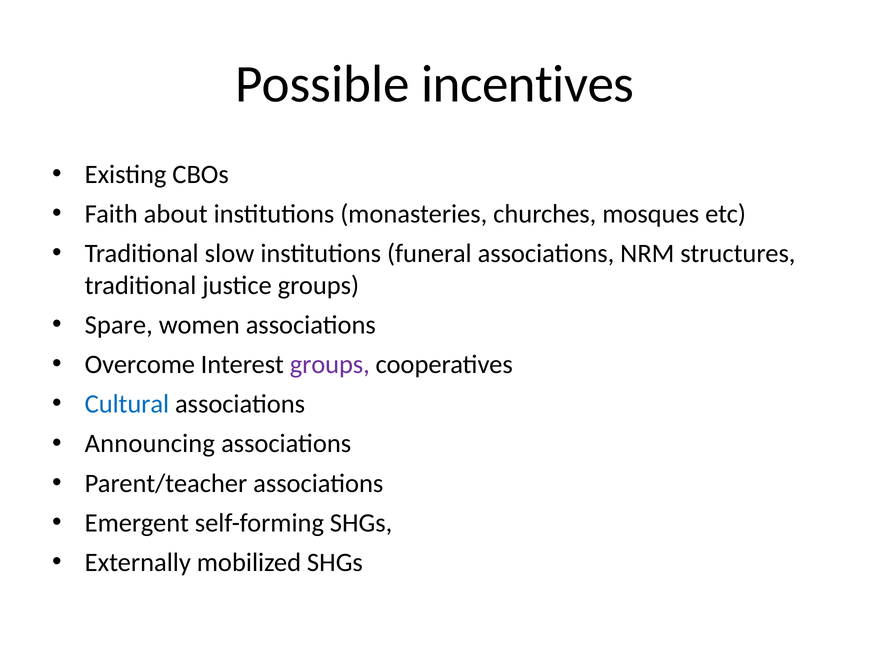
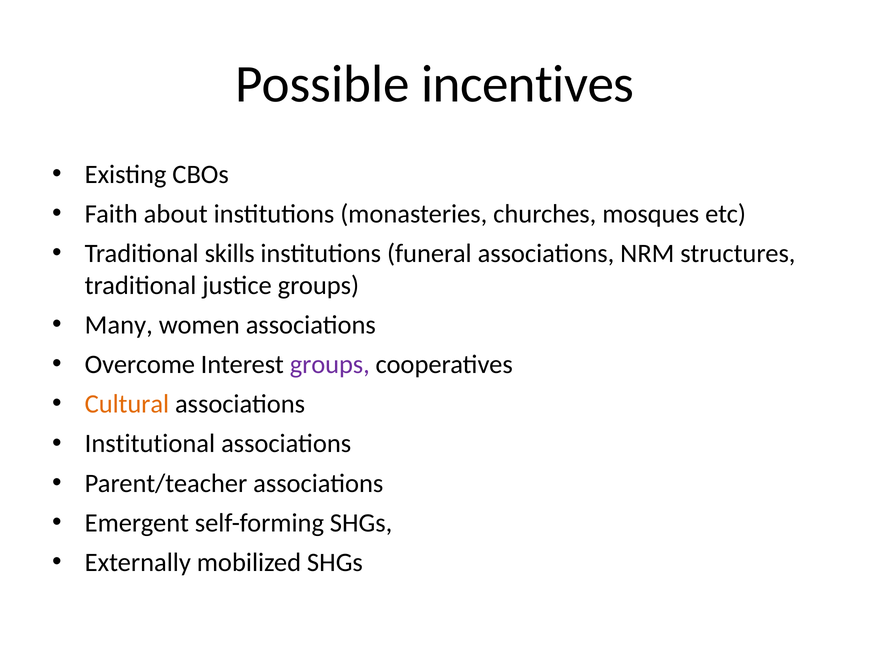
slow: slow -> skills (230, 253)
Spare: Spare -> Many (119, 325)
Cultural colour: blue -> orange (127, 404)
Announcing: Announcing -> Institutional (150, 444)
